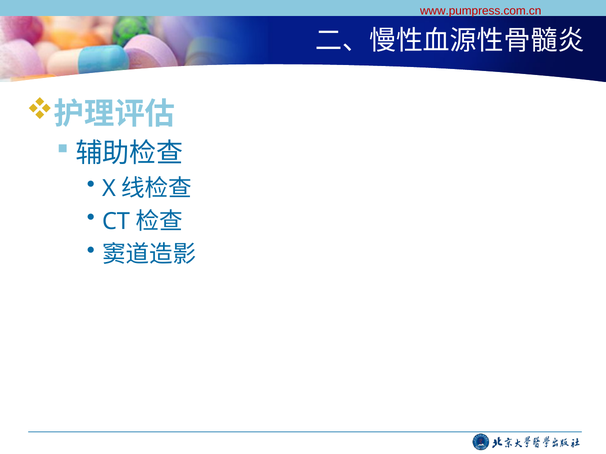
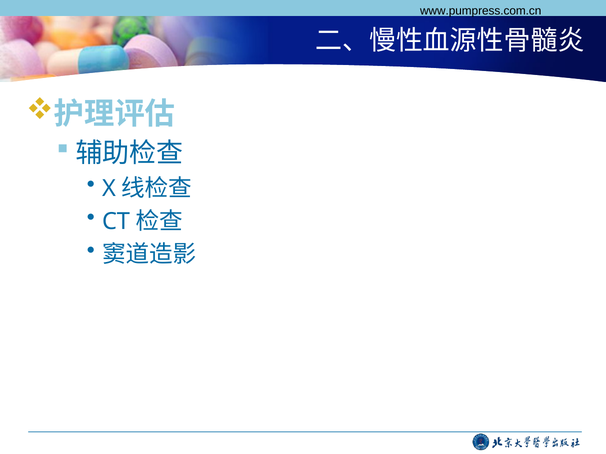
www.pumpress.com.cn colour: red -> black (481, 11)
